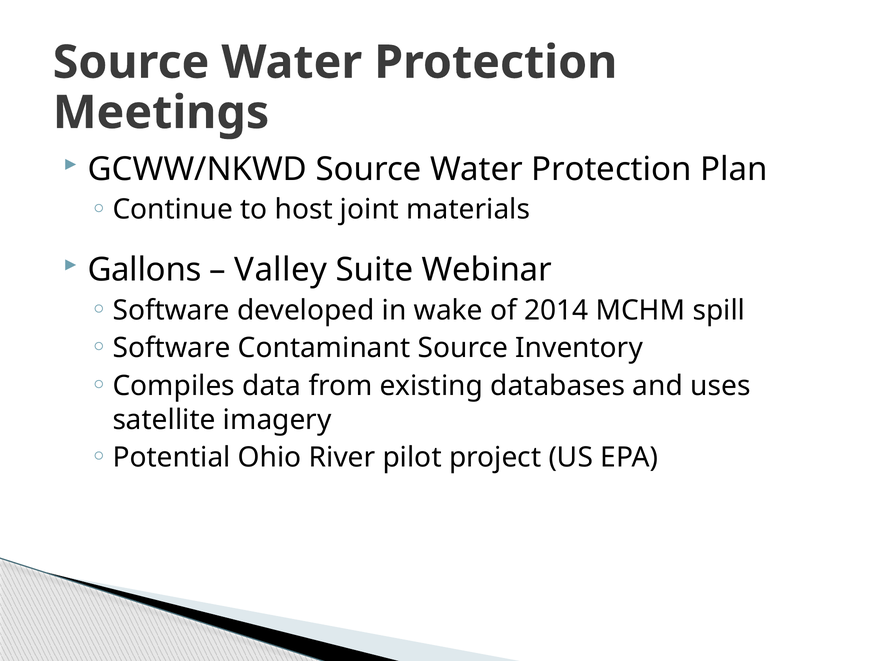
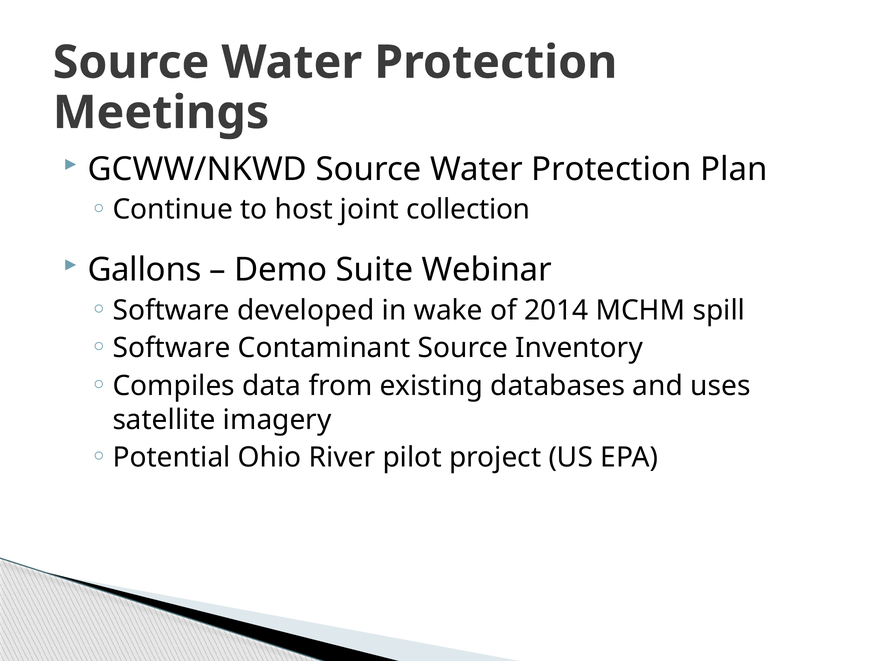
materials: materials -> collection (468, 210)
Valley: Valley -> Demo (281, 270)
